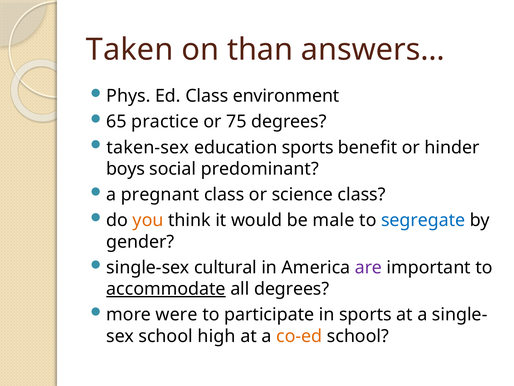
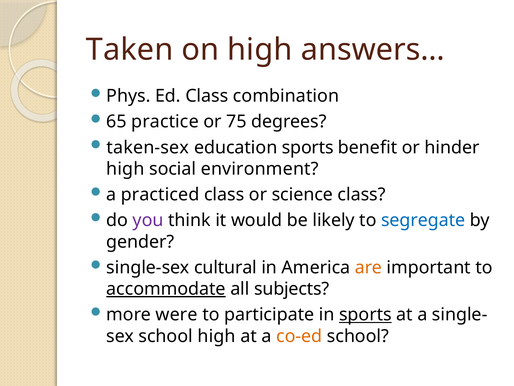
on than: than -> high (260, 50)
environment: environment -> combination (286, 96)
boys: boys -> high (125, 169)
predominant: predominant -> environment (260, 169)
pregnant: pregnant -> practiced (160, 194)
you colour: orange -> purple (148, 220)
male: male -> likely (334, 220)
are colour: purple -> orange (368, 267)
all degrees: degrees -> subjects (292, 289)
sports underline: none -> present (365, 314)
